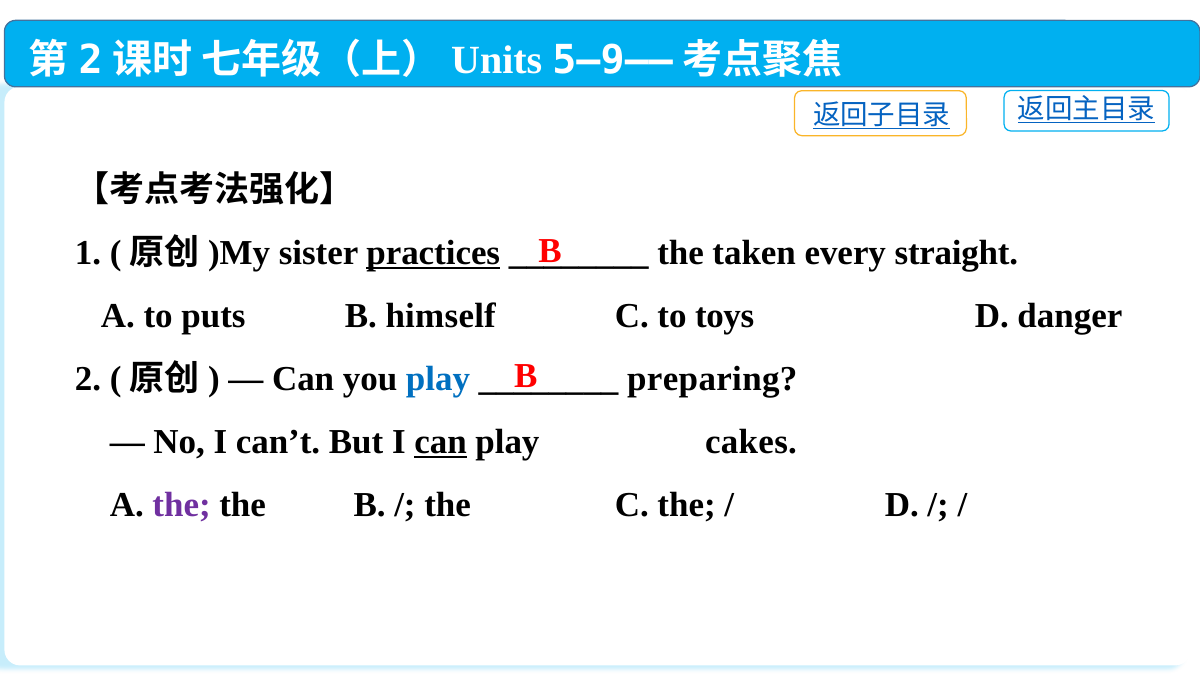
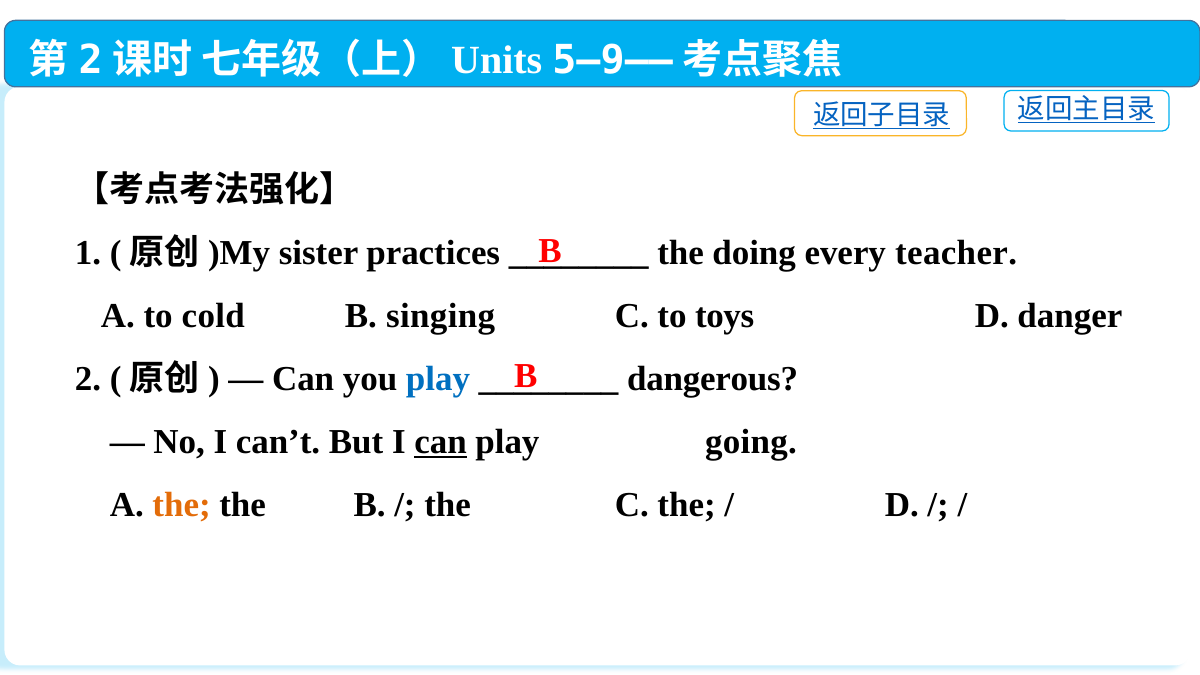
practices underline: present -> none (433, 253)
taken: taken -> doing (754, 253)
straight: straight -> teacher (956, 253)
puts: puts -> cold (213, 316)
himself: himself -> singing (441, 316)
preparing: preparing -> dangerous (713, 379)
cakes: cakes -> going (751, 442)
the colour: purple -> orange (182, 505)
